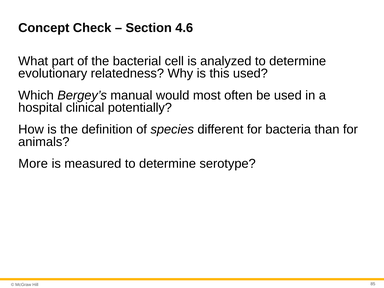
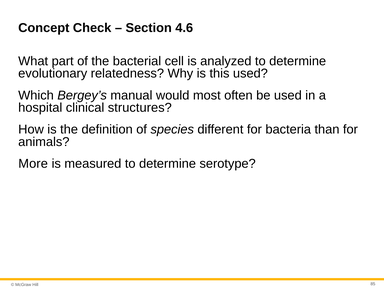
potentially: potentially -> structures (140, 108)
